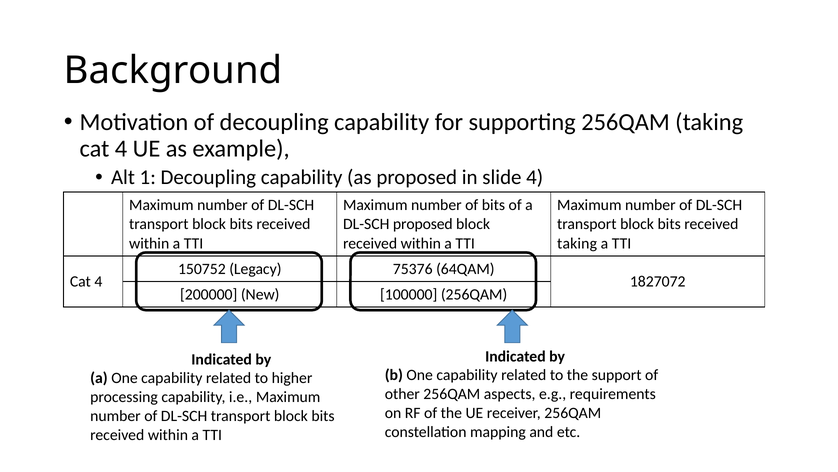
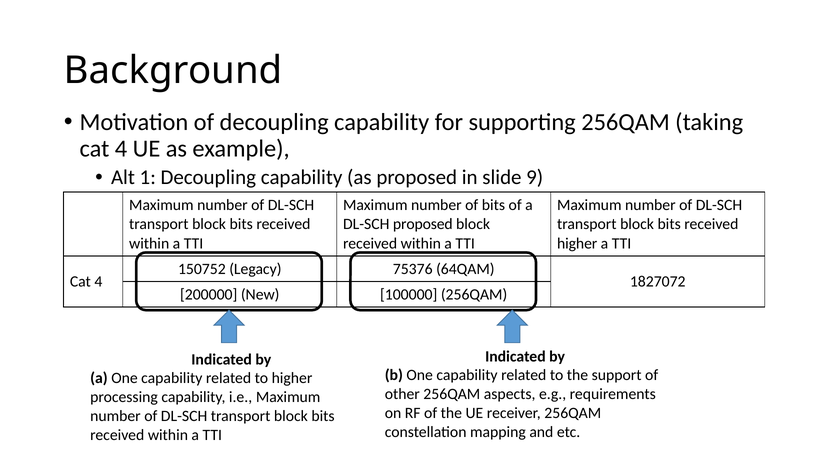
slide 4: 4 -> 9 (535, 177)
taking: taking -> higher (577, 243)
